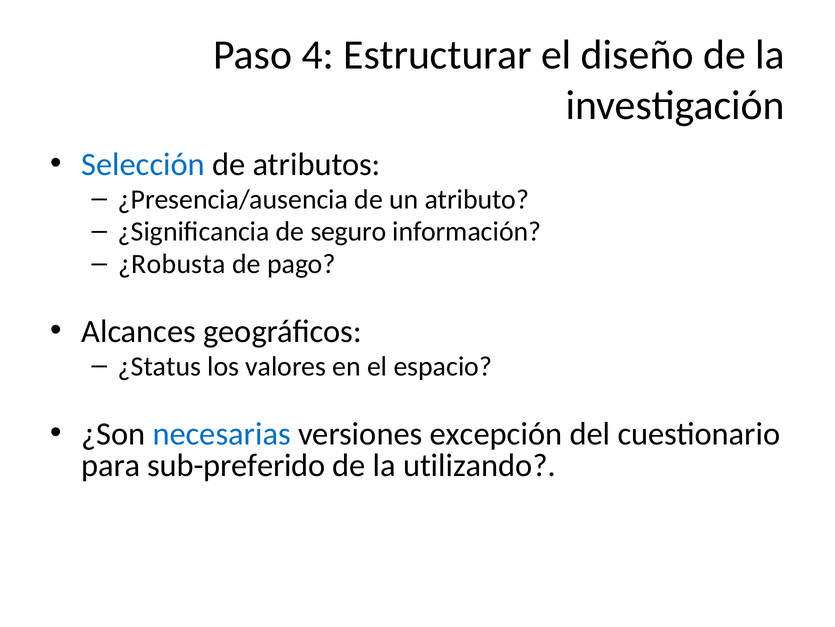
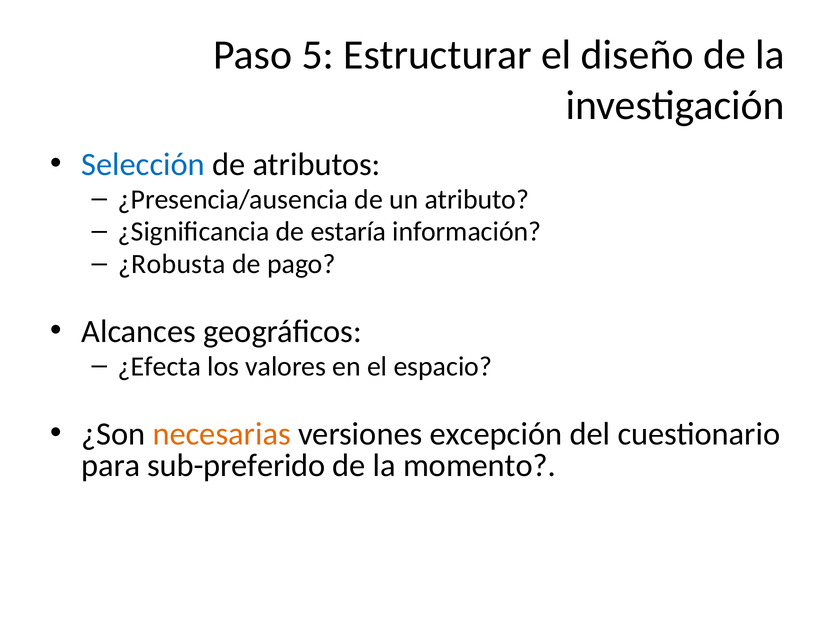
4: 4 -> 5 (318, 55)
seguro: seguro -> estaría (348, 232)
¿Status: ¿Status -> ¿Efecta (159, 366)
necesarias colour: blue -> orange (222, 434)
utilizando: utilizando -> momento (479, 465)
